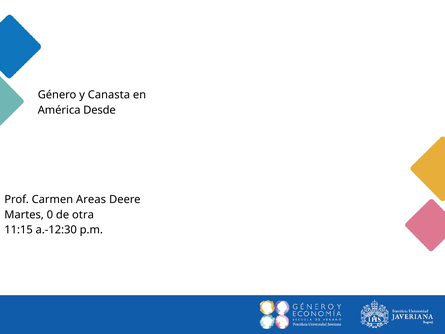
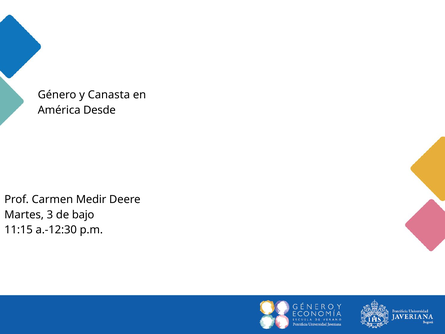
Areas: Areas -> Medir (91, 200)
0: 0 -> 3 (50, 215)
otra: otra -> bajo (83, 215)
